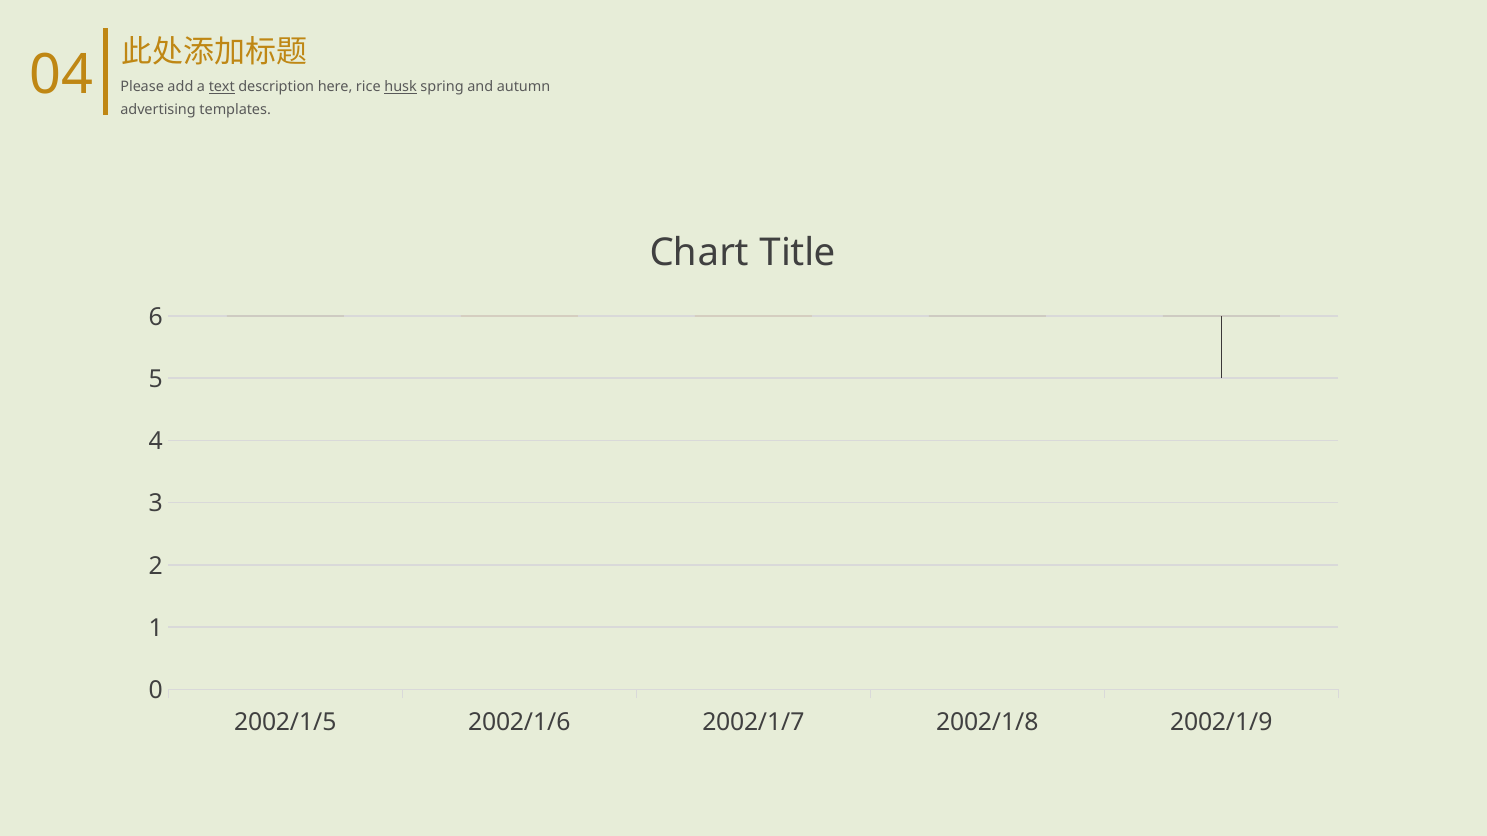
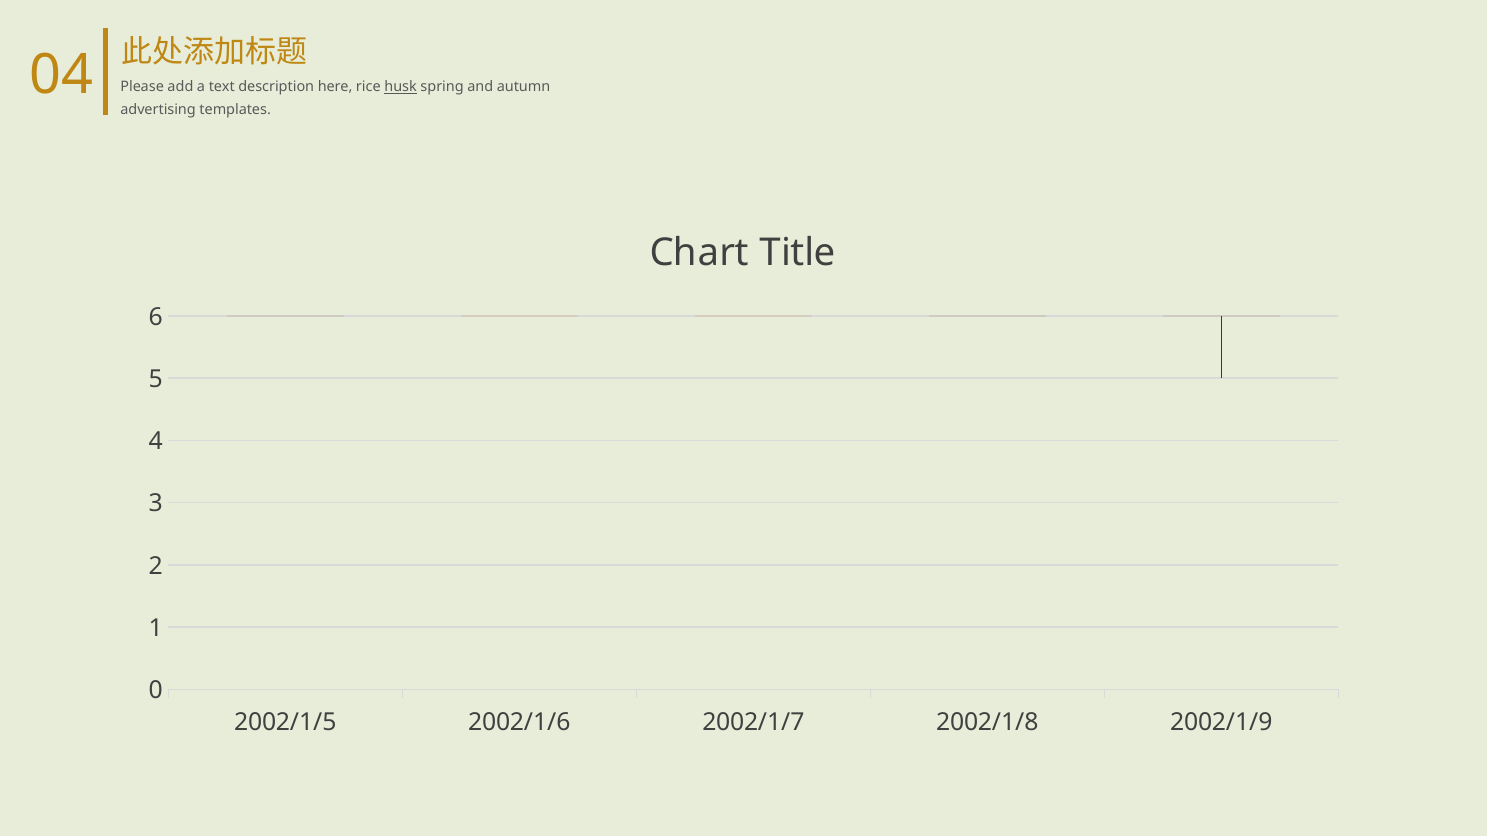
text underline: present -> none (222, 87)
